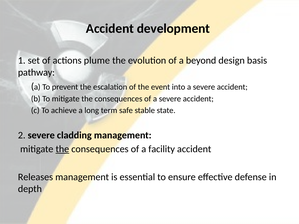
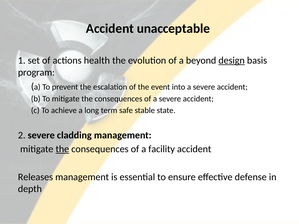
development: development -> unacceptable (173, 29)
plume: plume -> health (97, 61)
design underline: none -> present (232, 61)
pathway: pathway -> program (36, 72)
